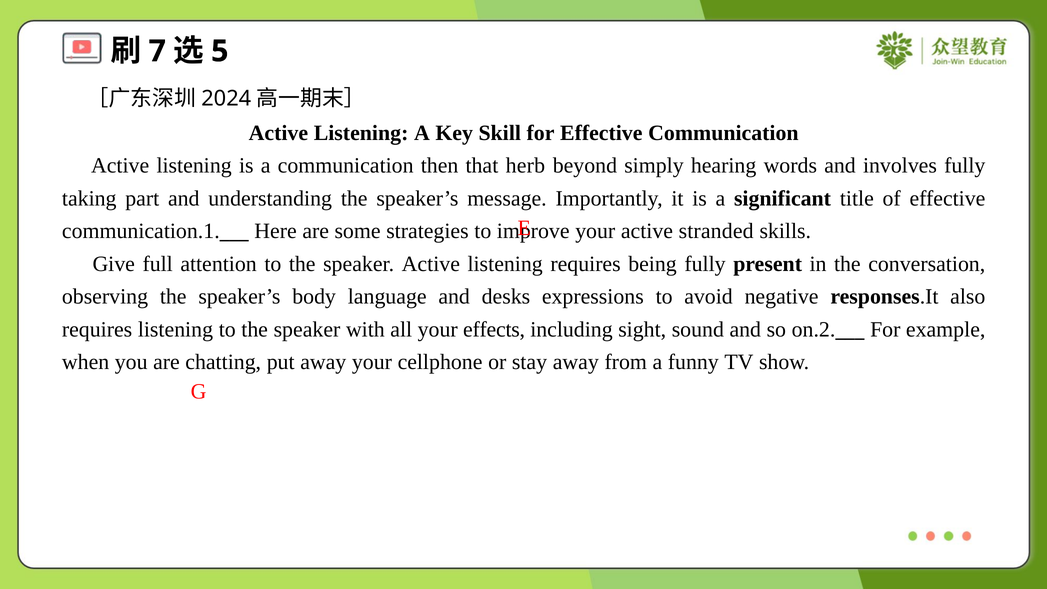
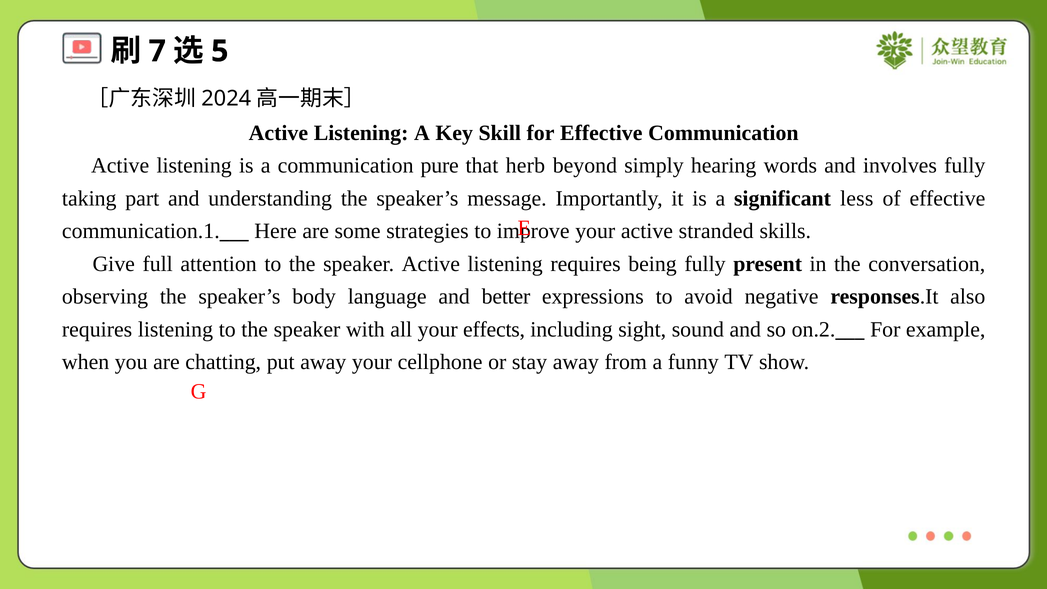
then: then -> pure (440, 166)
title: title -> less (857, 198)
desks: desks -> better (506, 297)
